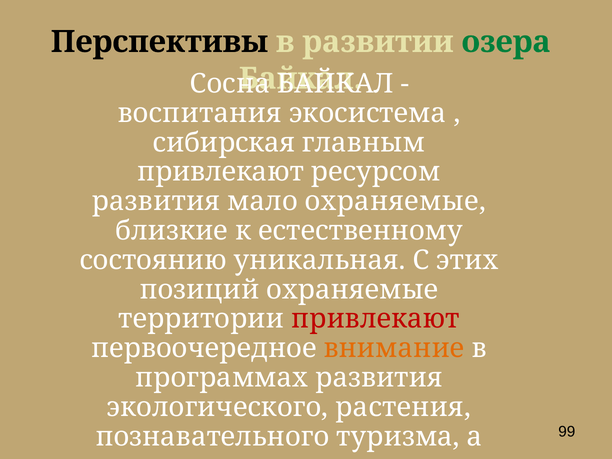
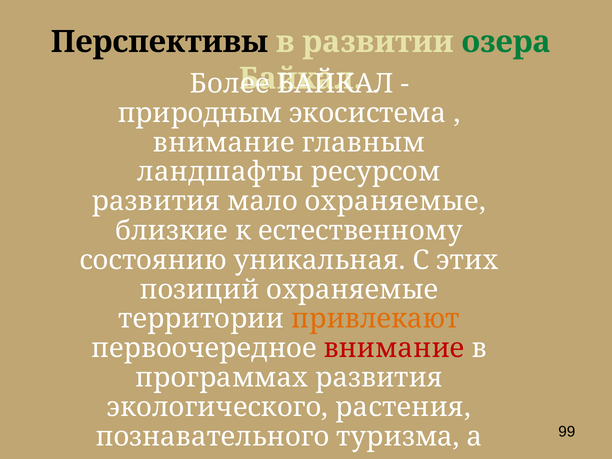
Сосна: Сосна -> Более (230, 84)
воспитания: воспитания -> природным (200, 113)
сибирская: сибирская -> внимание (224, 143)
привлекают: привлекают -> ландшафты (221, 172)
привлекают colour: red -> orange (376, 319)
внимание colour: orange -> red (394, 348)
